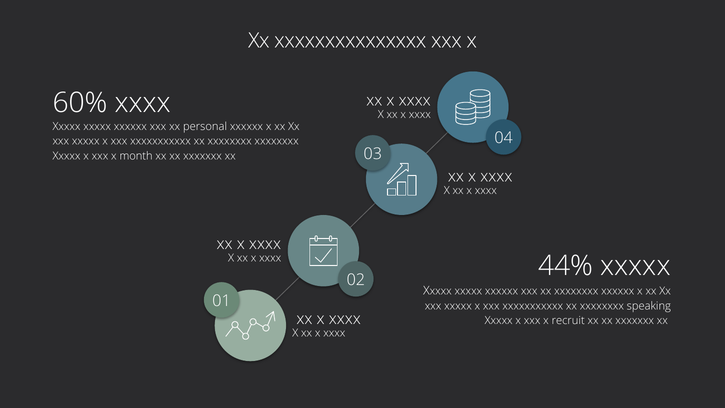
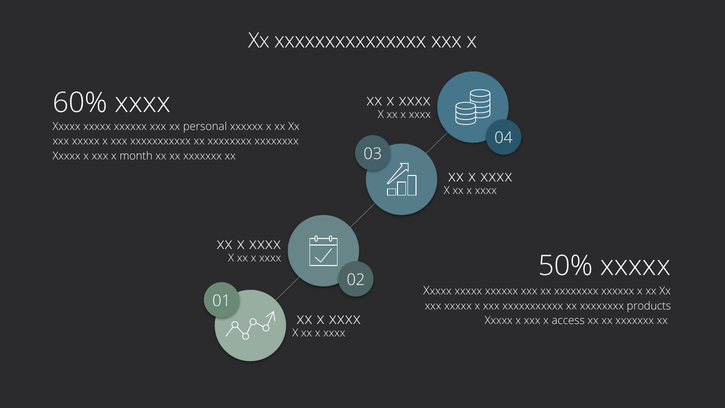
44%: 44% -> 50% (566, 266)
speaking: speaking -> products (649, 306)
recruit: recruit -> access (568, 320)
